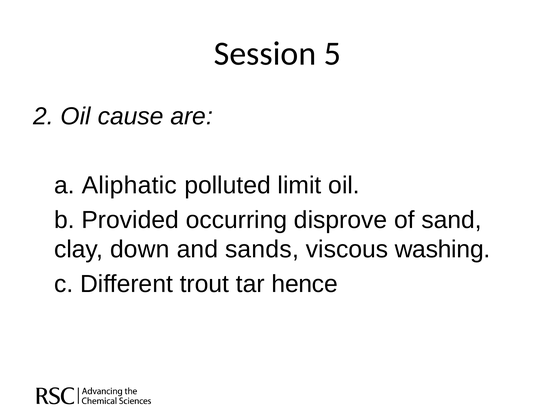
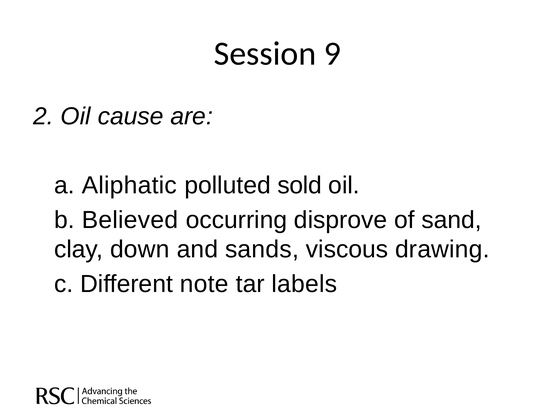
5: 5 -> 9 (332, 54)
limit: limit -> sold (300, 186)
Provided: Provided -> Believed (130, 220)
washing: washing -> drawing (442, 250)
trout: trout -> note (204, 284)
hence: hence -> labels (304, 284)
